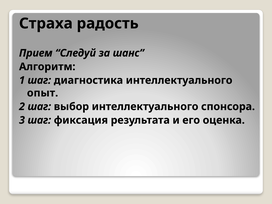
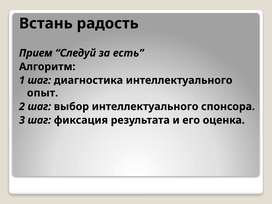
Страха: Страха -> Встань (46, 23)
шанс: шанс -> есть (128, 53)
